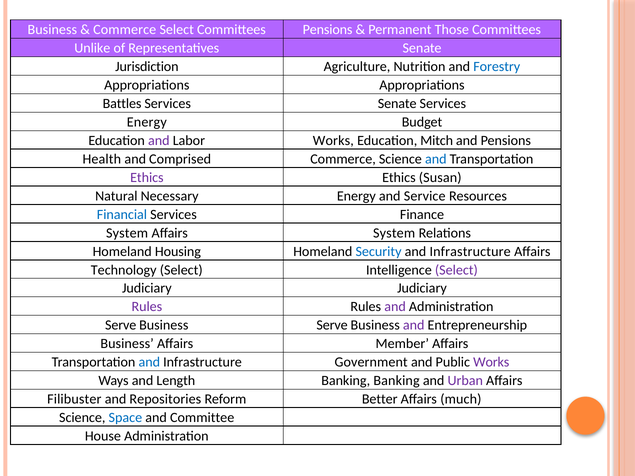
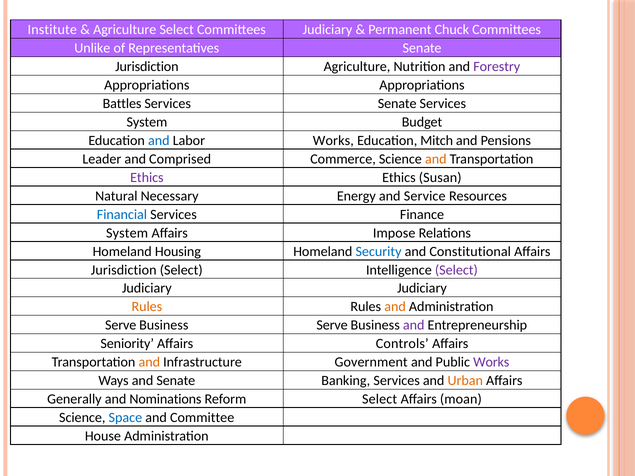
Business: Business -> Institute (52, 30)
Commerce: Commerce -> Agriculture (125, 30)
Committees Pensions: Pensions -> Judiciary (328, 30)
Those: Those -> Chuck (452, 30)
Forestry colour: blue -> purple (497, 67)
Energy: Energy -> System (147, 122)
and colour: purple -> blue (159, 141)
Health: Health -> Leader (102, 159)
and colour: blue -> orange (436, 159)
Affairs System: System -> Impose (394, 233)
Infrastructure: Infrastructure -> Constitutional (470, 252)
Technology: Technology -> Jurisdiction (124, 270)
Rules colour: purple -> orange (147, 307)
and colour: purple -> orange (395, 307)
Business: Business -> Seniority (127, 344)
Member: Member -> Controls (402, 344)
and colour: blue -> orange (149, 362)
and Length: Length -> Senate (176, 381)
Banking Banking: Banking -> Services (397, 381)
Urban colour: purple -> orange (465, 381)
Filibuster: Filibuster -> Generally (74, 399)
Repositories: Repositories -> Nominations (165, 399)
Reform Better: Better -> Select (380, 399)
much: much -> moan (461, 399)
